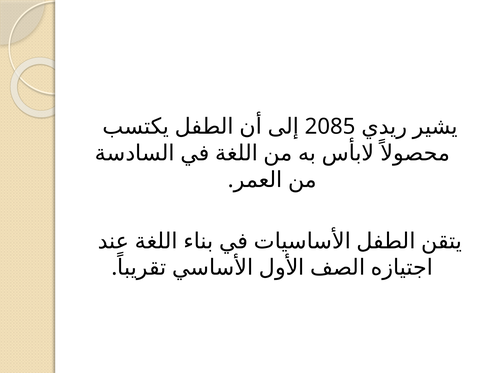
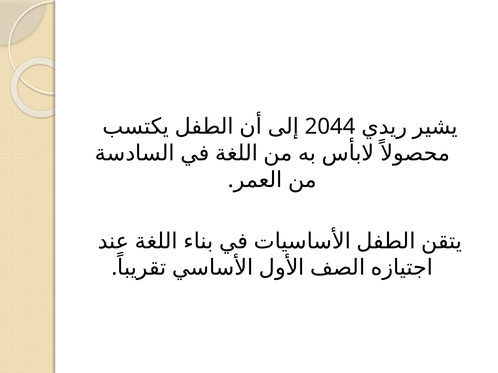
2085: 2085 -> 2044 (330, 127)
